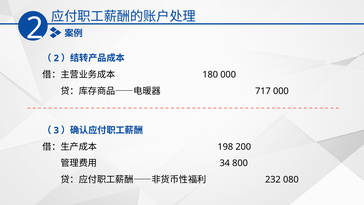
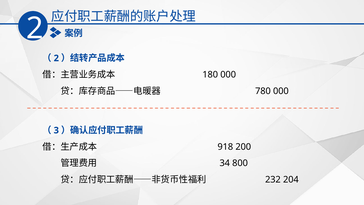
717: 717 -> 780 (263, 91)
198: 198 -> 918 (225, 147)
080: 080 -> 204 (291, 179)
